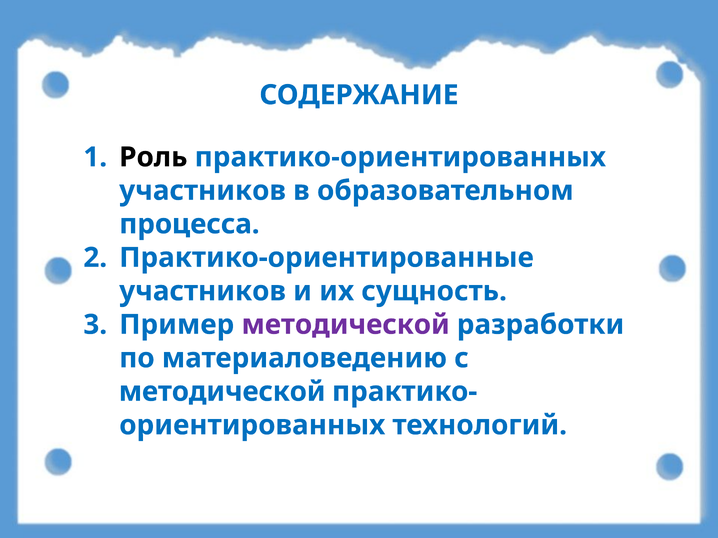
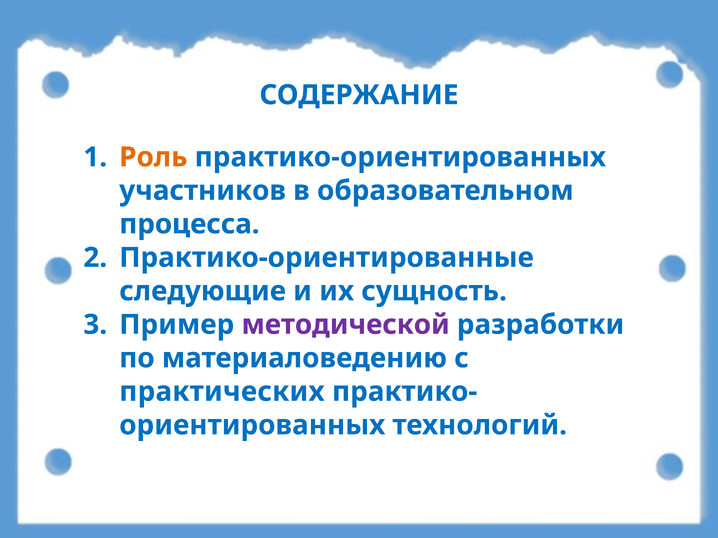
Роль colour: black -> orange (153, 157)
участников: участников -> следующие (203, 291)
методической: методической -> практических (222, 392)
